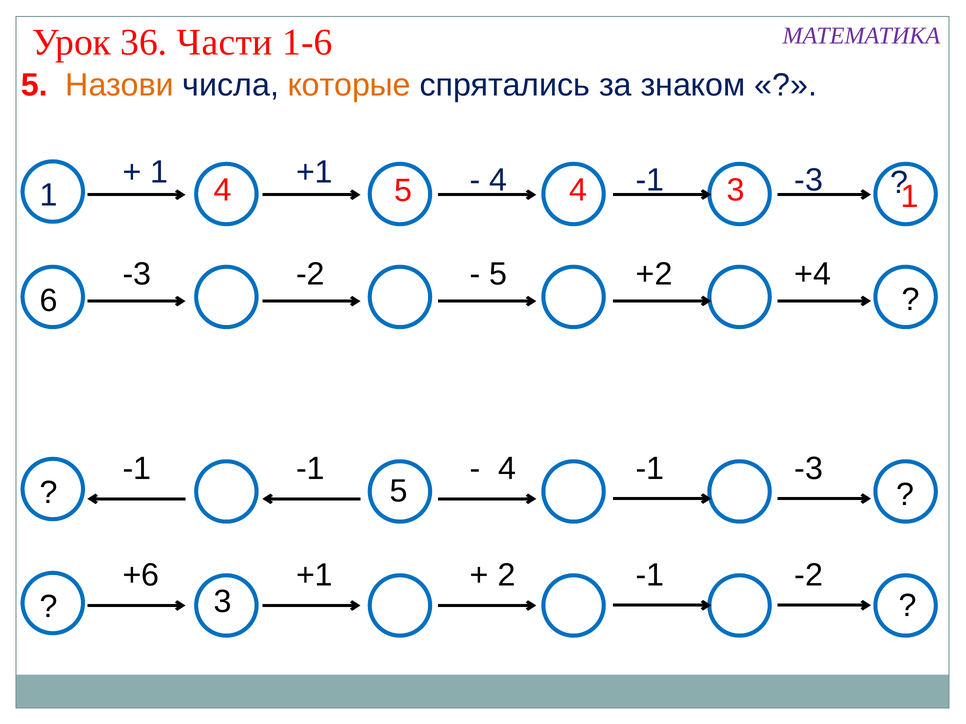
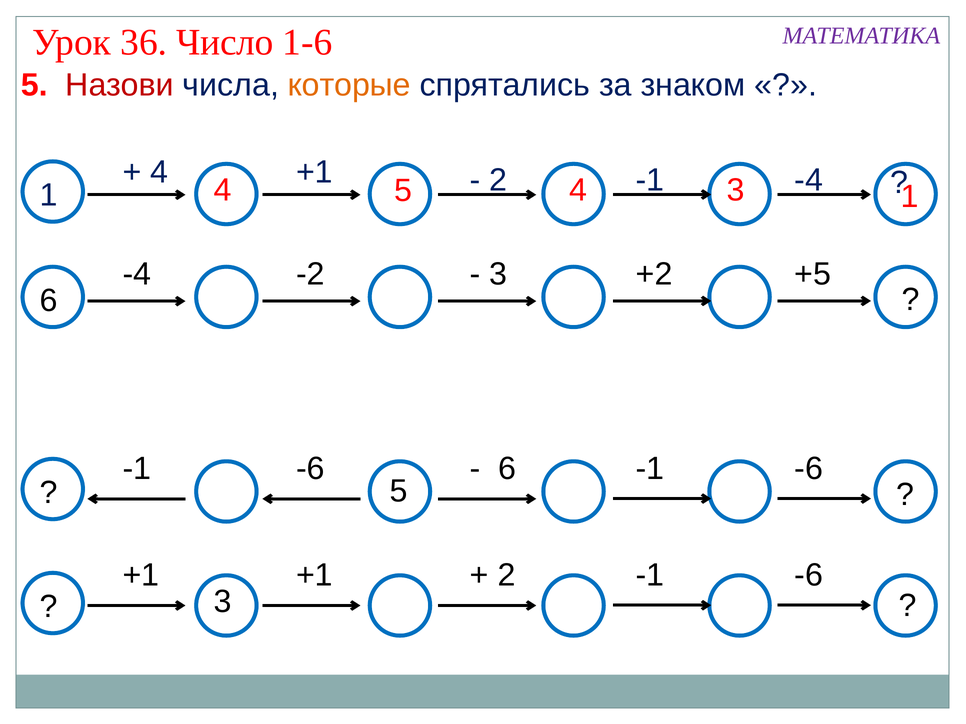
Части: Части -> Число (225, 42)
Назови colour: orange -> red (120, 85)
1: 1 -> 4 (159, 172)
4: 4 -> 2 (498, 180)
-3: -3 -> -4 (809, 180)
-3: -3 -> -4 (137, 274)
5: 5 -> 3 (498, 274)
+4: +4 -> +5 (813, 274)
-1: -1 -> -6 (311, 469)
4: 4 -> 6 (507, 469)
-3: -3 -> -6 (809, 469)
+6: +6 -> +1 (141, 576)
2 -1 -2: -2 -> -6 (809, 576)
